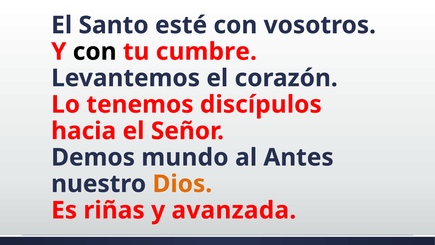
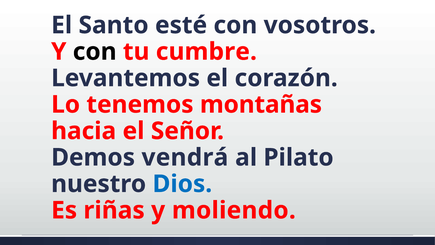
discípulos: discípulos -> montañas (261, 104)
mundo: mundo -> vendrá (185, 157)
Antes: Antes -> Pilato (299, 157)
Dios colour: orange -> blue (182, 184)
avanzada: avanzada -> moliendo (234, 210)
